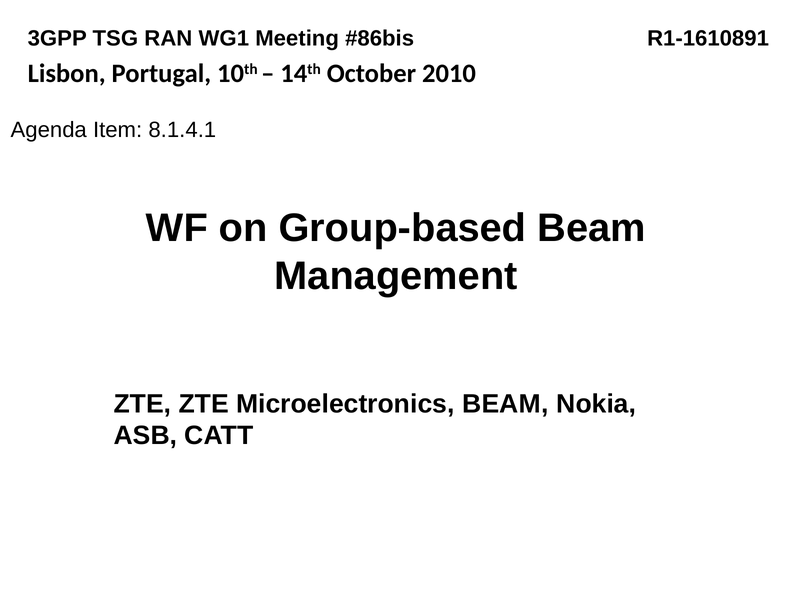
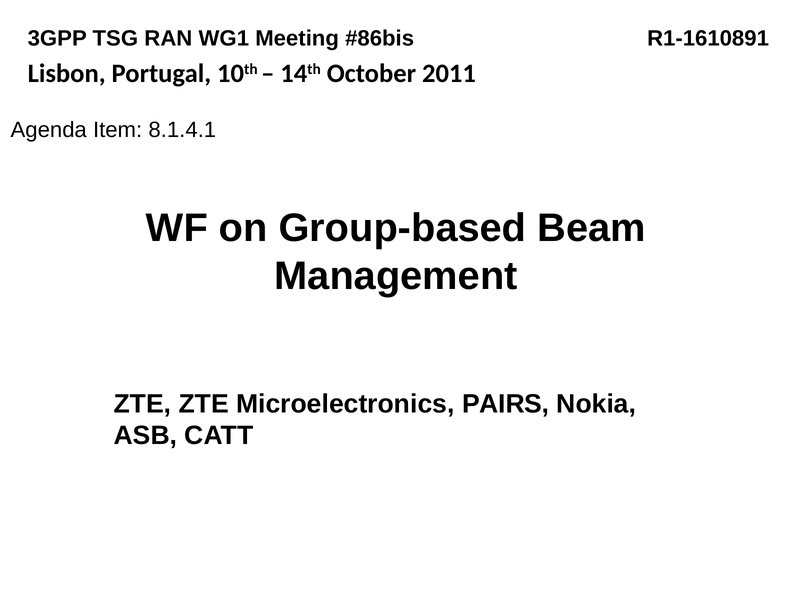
2010: 2010 -> 2011 (449, 74)
Microelectronics BEAM: BEAM -> PAIRS (506, 404)
